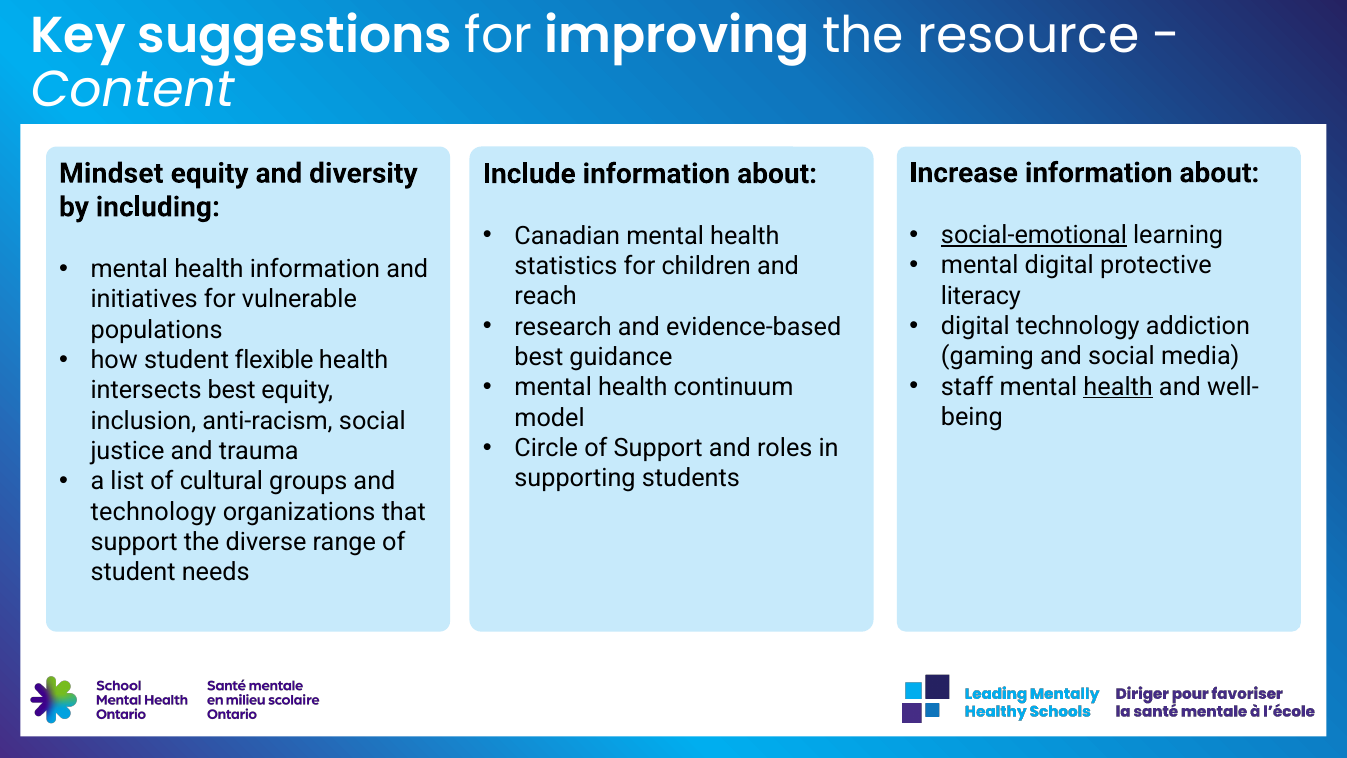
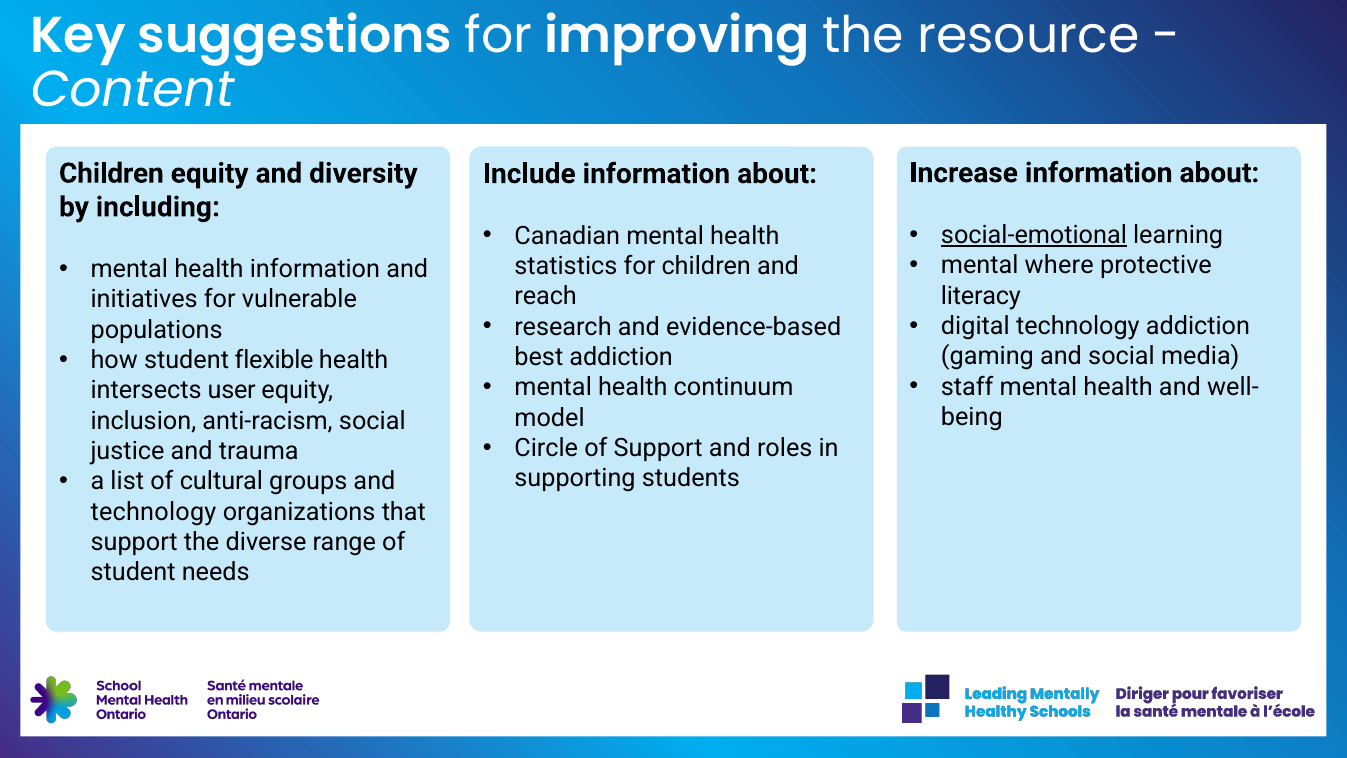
Mindset: Mindset -> Children (111, 173)
mental digital: digital -> where (1059, 265)
best guidance: guidance -> addiction (621, 357)
health underline: present -> none (1118, 387)
intersects best: best -> user (232, 390)
